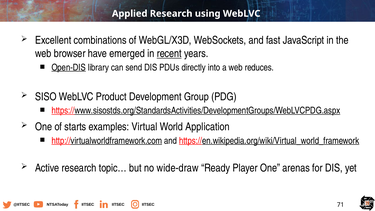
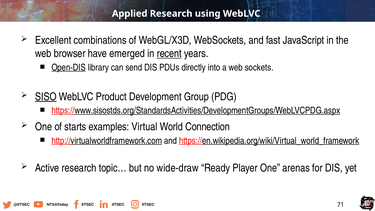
reduces: reduces -> sockets (259, 67)
SISO underline: none -> present (46, 97)
Application: Application -> Connection (208, 127)
